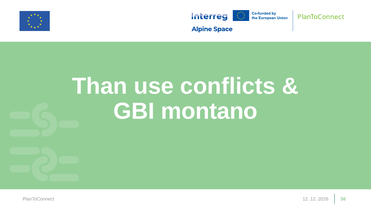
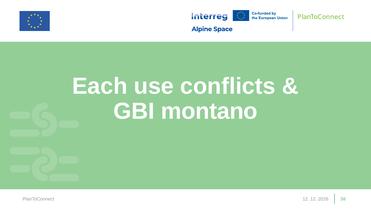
Than: Than -> Each (100, 86)
